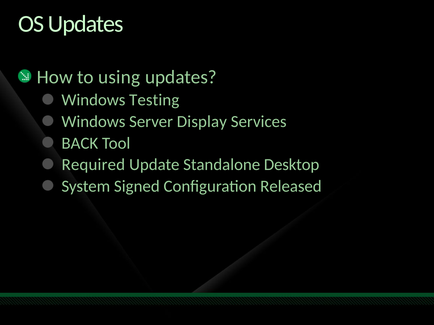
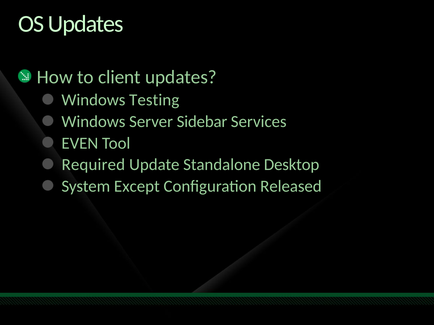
using: using -> client (119, 77)
Display: Display -> Sidebar (202, 122)
BACK: BACK -> EVEN (80, 143)
Signed: Signed -> Except (137, 187)
